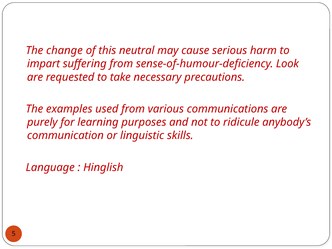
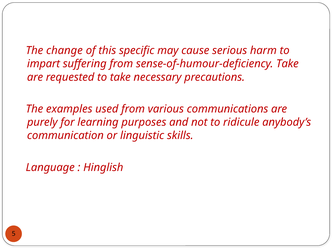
neutral: neutral -> specific (137, 51)
sense-of-humour-deficiency Look: Look -> Take (287, 64)
